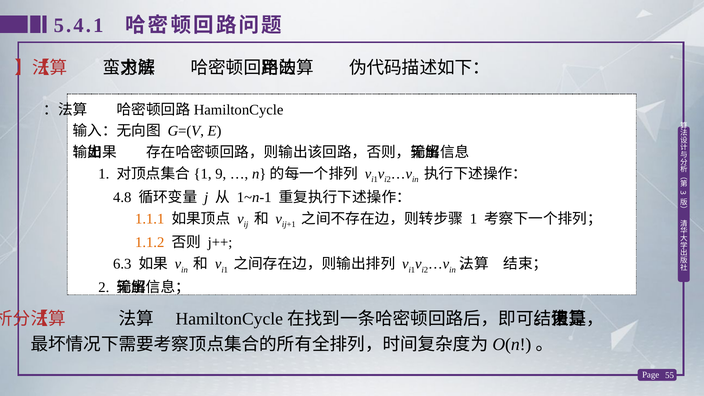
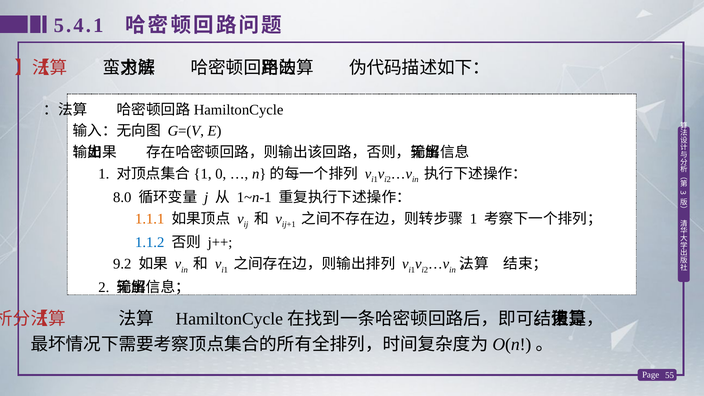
9: 9 -> 0 (221, 174)
4.8: 4.8 -> 8.0 (122, 197)
1.1.2 colour: orange -> blue (150, 242)
6.3: 6.3 -> 9.2 (122, 264)
